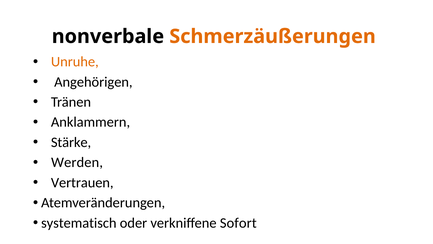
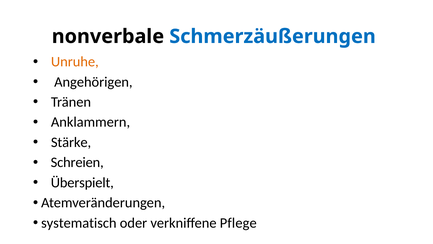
Schmerzäußerungen colour: orange -> blue (273, 36)
Werden: Werden -> Schreien (77, 162)
Vertrauen: Vertrauen -> Überspielt (82, 182)
Sofort: Sofort -> Pflege (238, 223)
